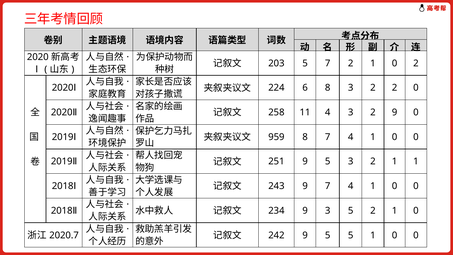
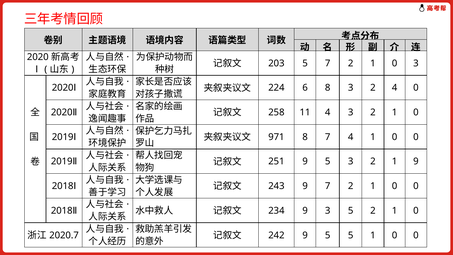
0 2: 2 -> 3 (416, 63)
2 2: 2 -> 4 (395, 88)
4 3 2 9: 9 -> 1 (395, 112)
959: 959 -> 971 (276, 137)
1 1: 1 -> 9 (416, 161)
9 7 4: 4 -> 2 (351, 186)
